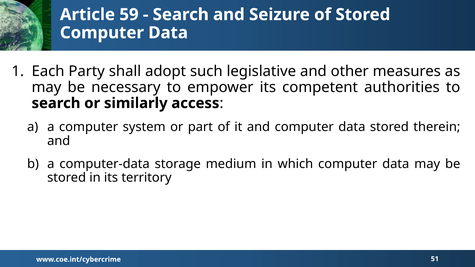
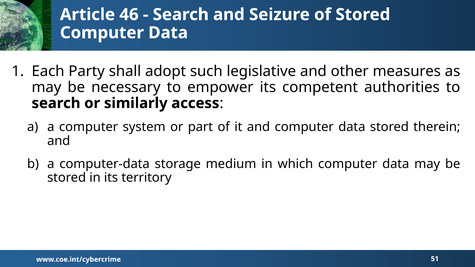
59: 59 -> 46 (129, 15)
